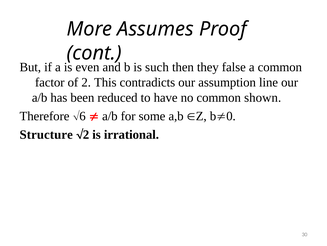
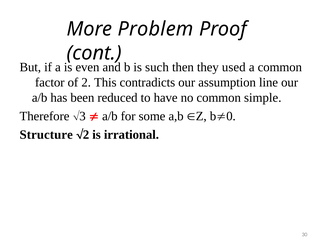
Assumes: Assumes -> Problem (155, 29)
false: false -> used (234, 67)
shown: shown -> simple (263, 97)
6: 6 -> 3 (83, 116)
